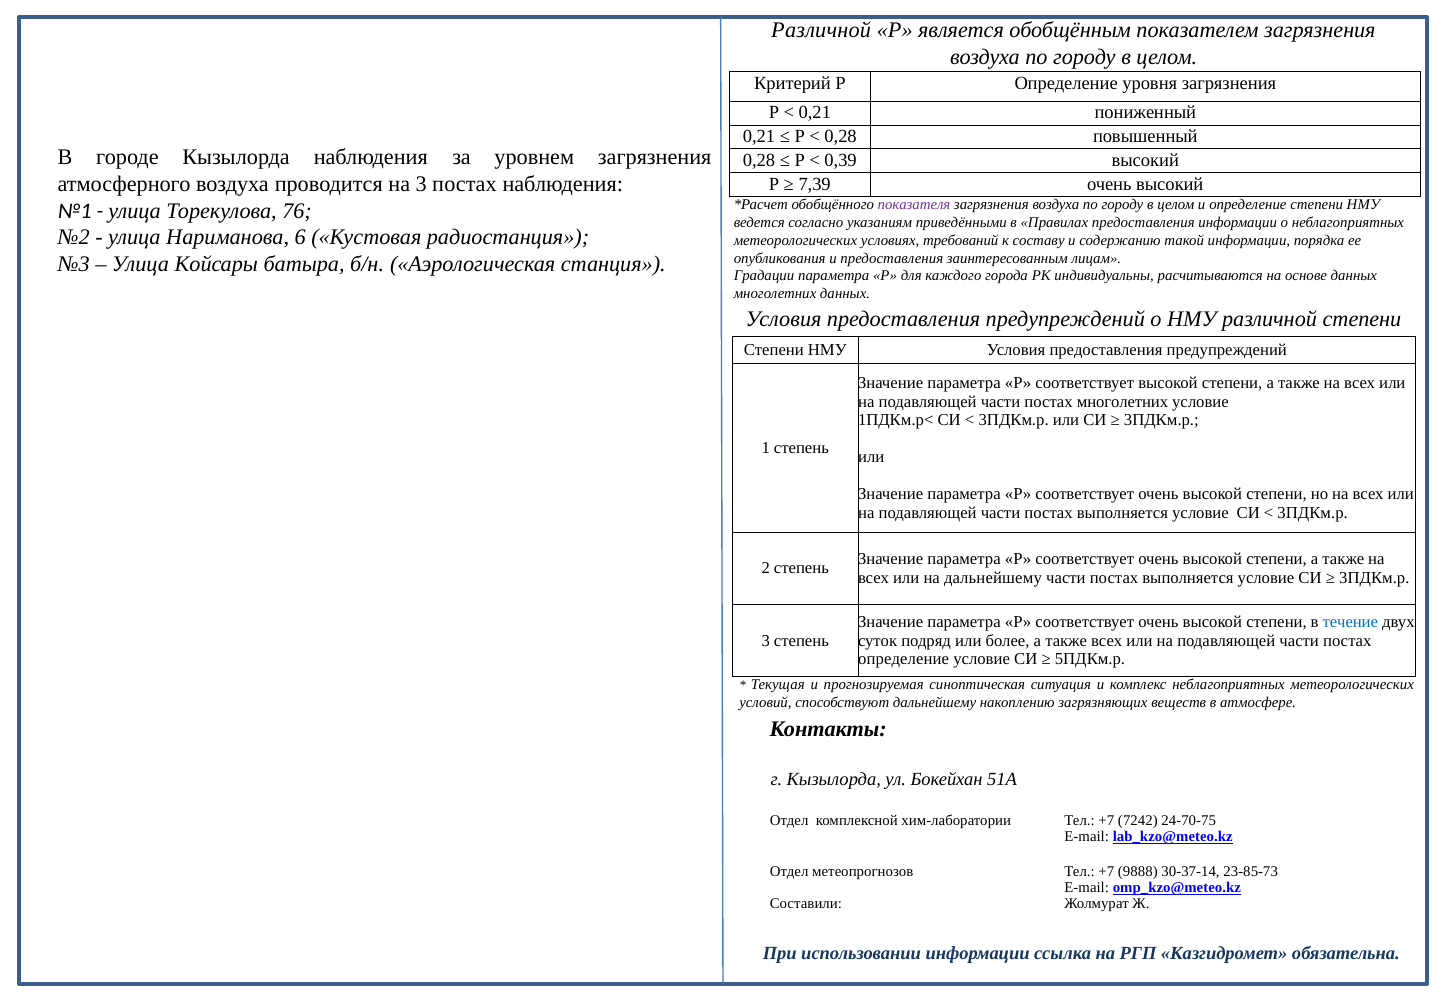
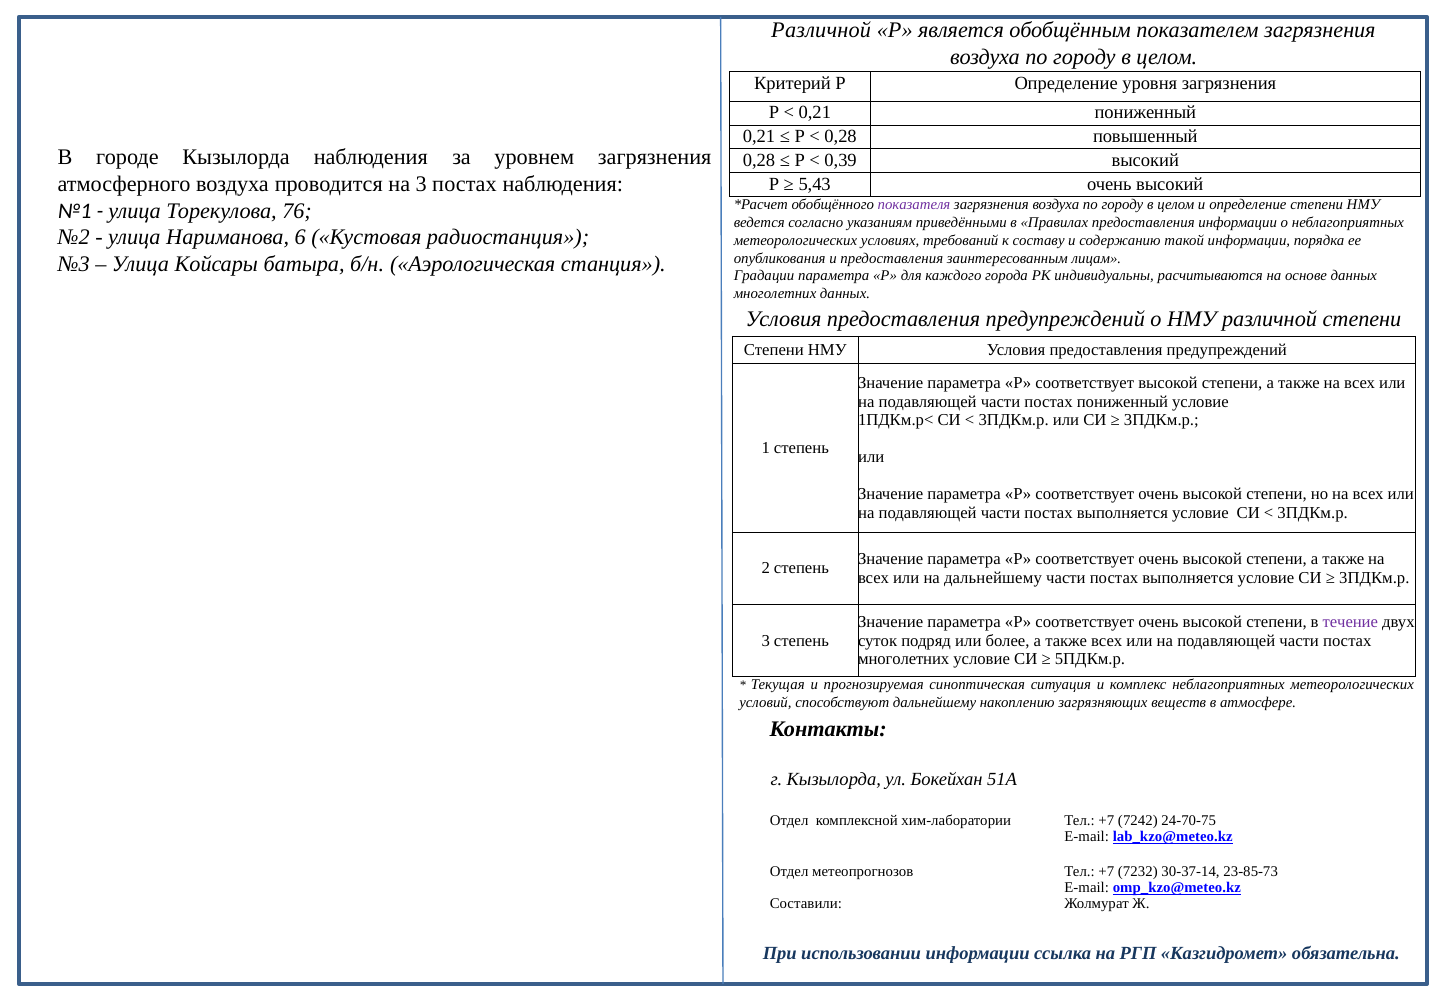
7,39: 7,39 -> 5,43 (815, 184)
постах многолетних: многолетних -> пониженный (1123, 402)
течение colour: blue -> purple (1350, 622)
определение: определение -> многолетних (904, 659)
9888: 9888 -> 7232 (1138, 871)
